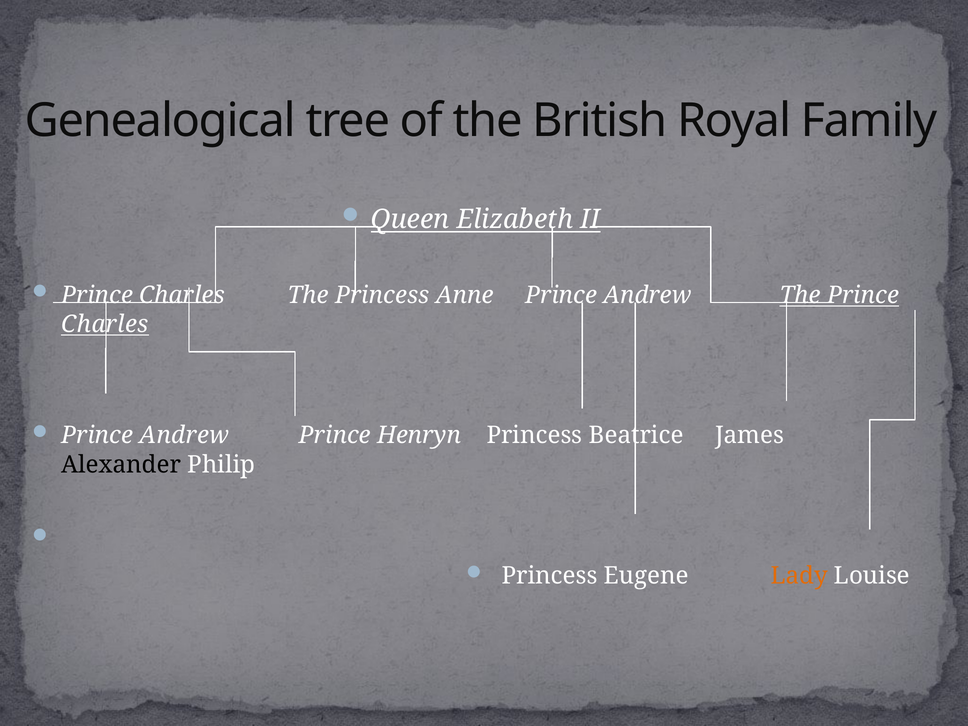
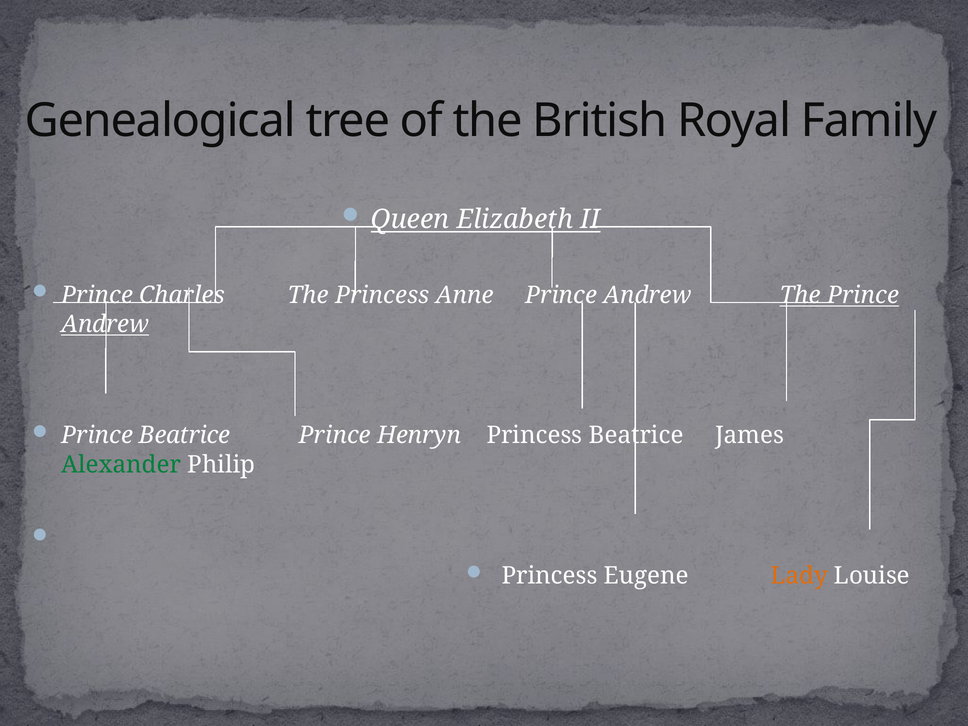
Charles: Charles -> Andrew (105, 324)
Andrew: Andrew -> Beatrice (185, 436)
Alexander colour: black -> green (121, 465)
